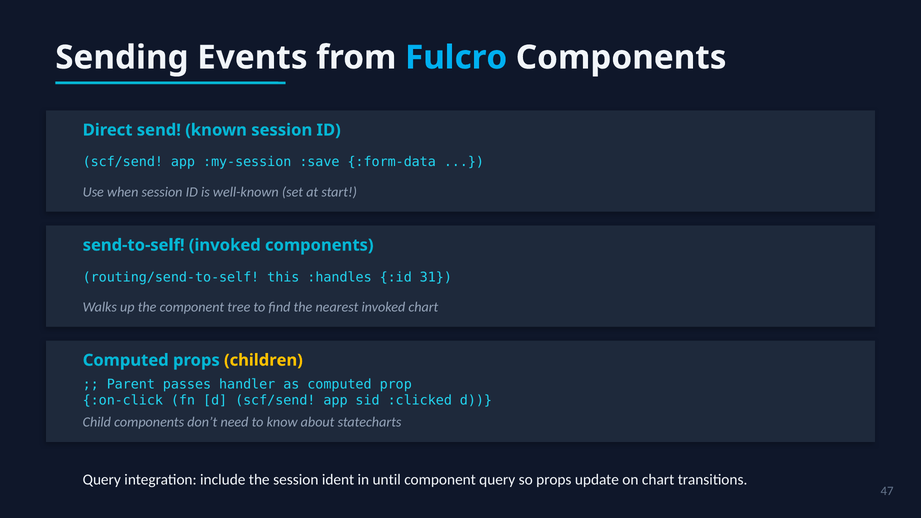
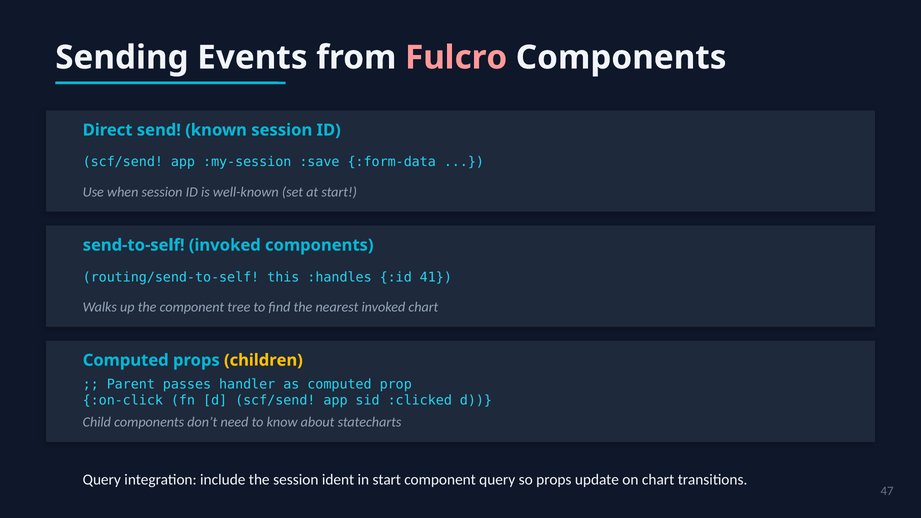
Fulcro colour: light blue -> pink (456, 58)
31: 31 -> 41 (436, 277)
in until: until -> start (387, 480)
